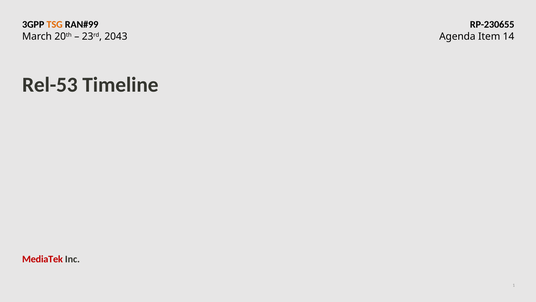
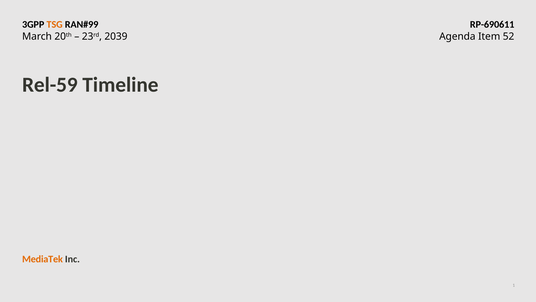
RP-230655: RP-230655 -> RP-690611 (492, 24)
2043: 2043 -> 2039 (116, 36)
14: 14 -> 52 (509, 36)
Rel-53: Rel-53 -> Rel-59 (50, 85)
MediaTek colour: red -> orange (42, 259)
